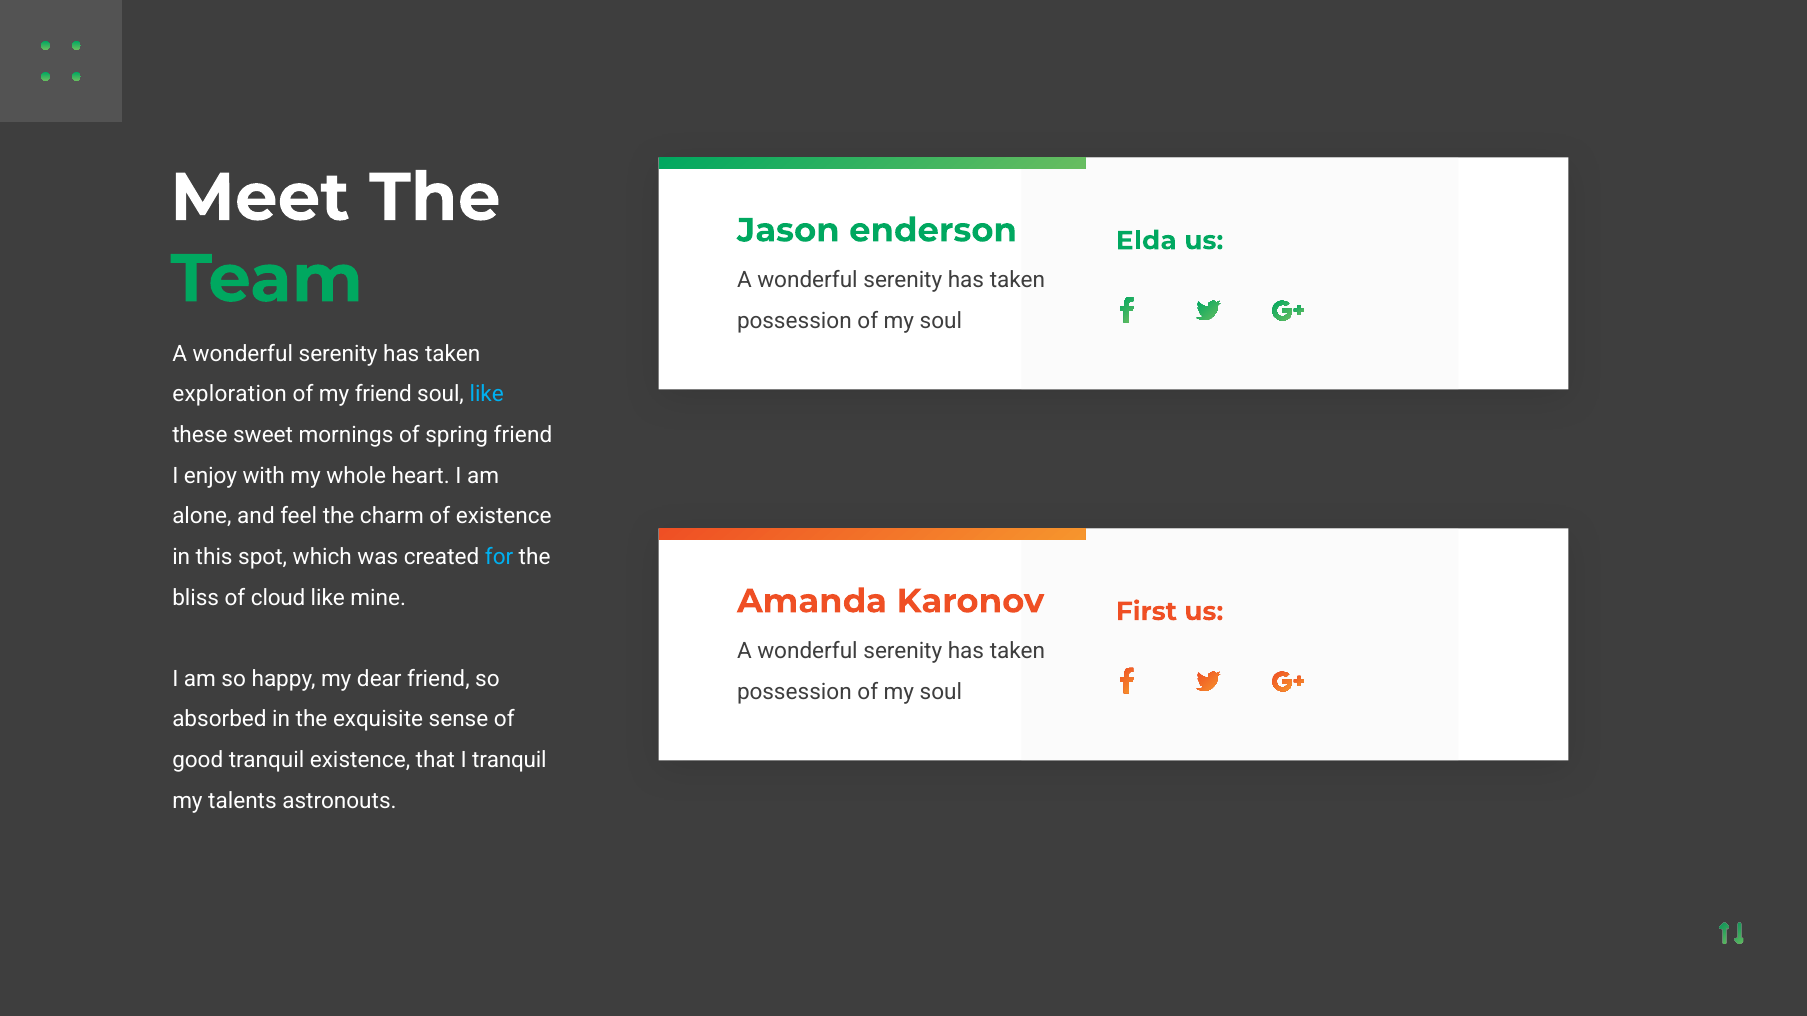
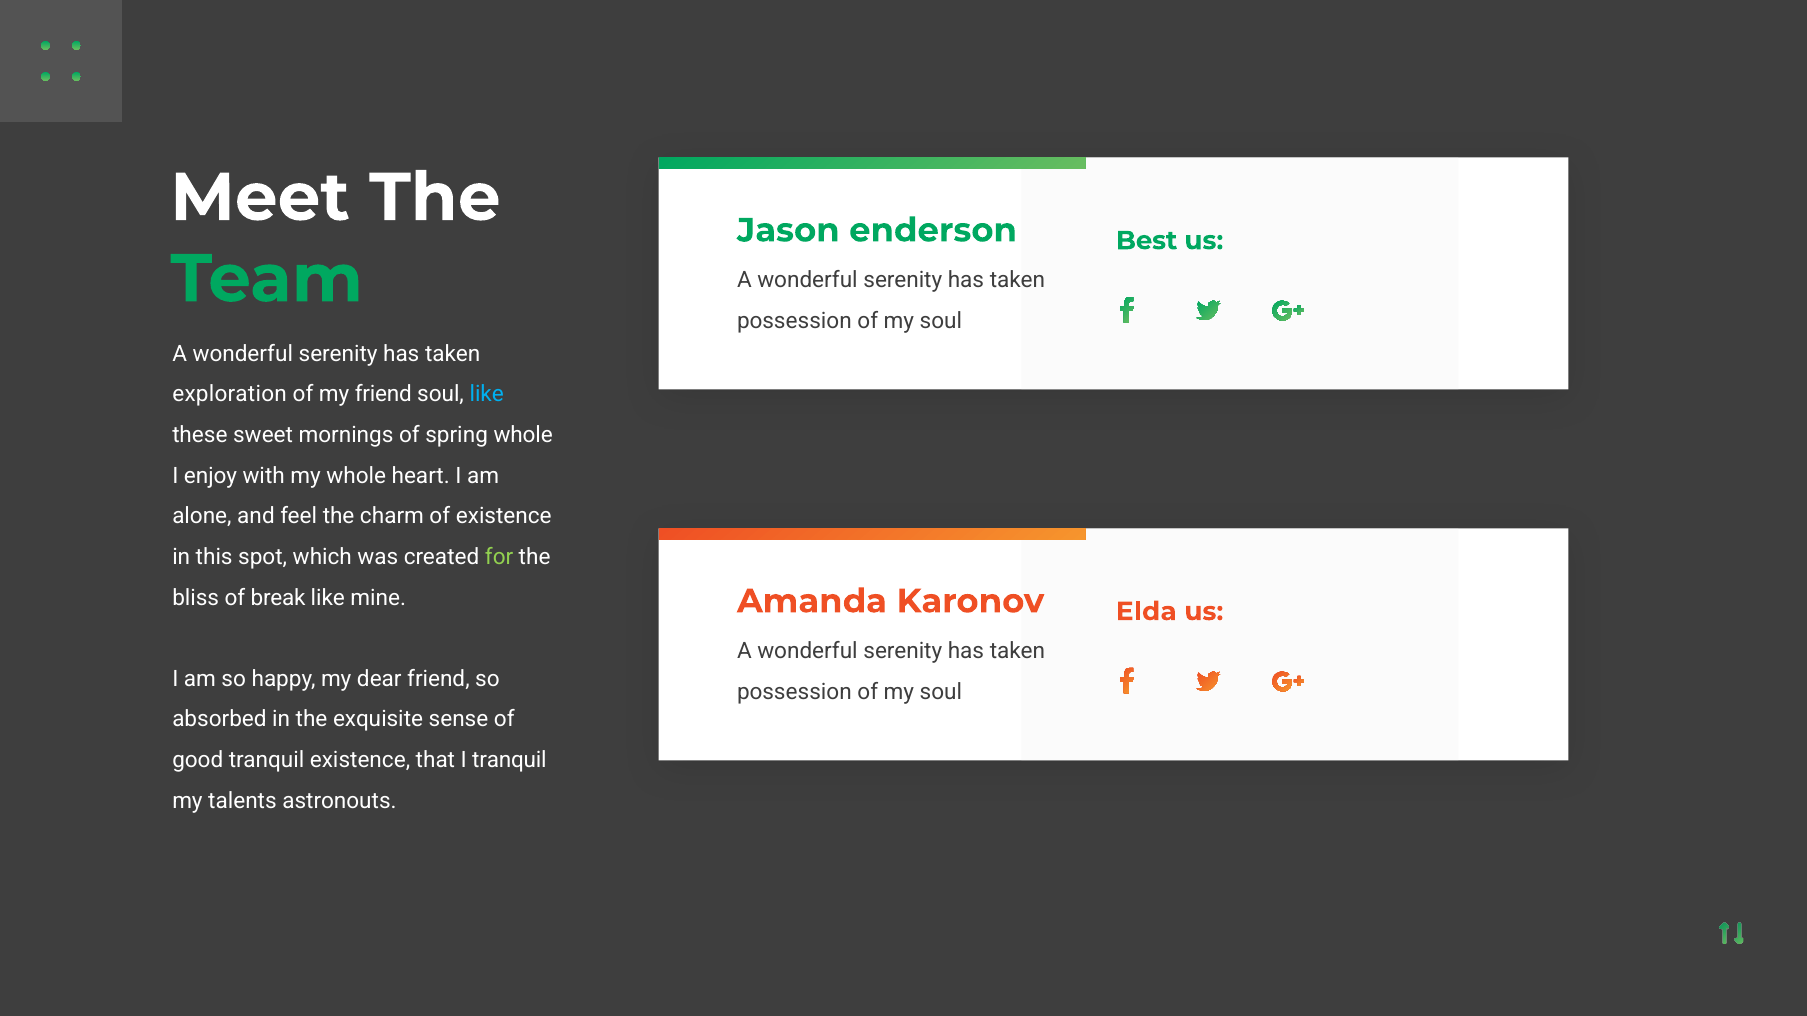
Elda: Elda -> Best (1147, 241)
spring friend: friend -> whole (523, 435)
for colour: light blue -> light green (499, 557)
cloud: cloud -> break (278, 598)
First: First -> Elda (1146, 612)
